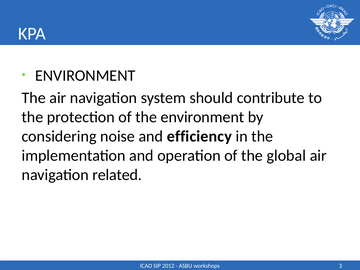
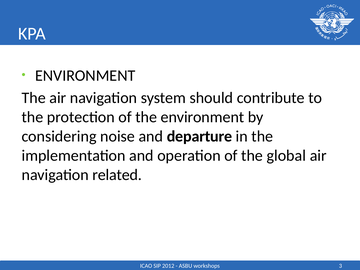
efficiency: efficiency -> departure (199, 136)
